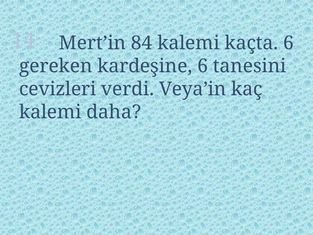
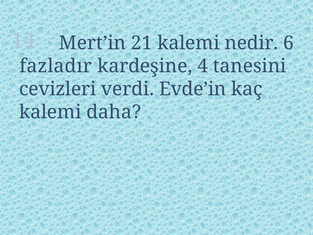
84: 84 -> 21 (142, 43)
kaçta: kaçta -> nedir (251, 43)
gereken: gereken -> fazladır (56, 66)
kardeşine 6: 6 -> 4 (203, 66)
Veya’in: Veya’in -> Evde’in (193, 89)
